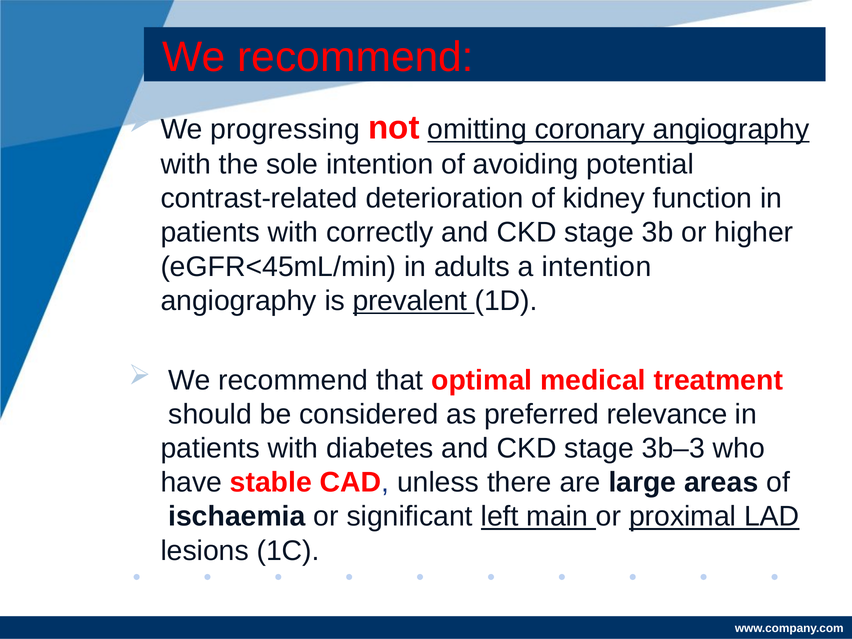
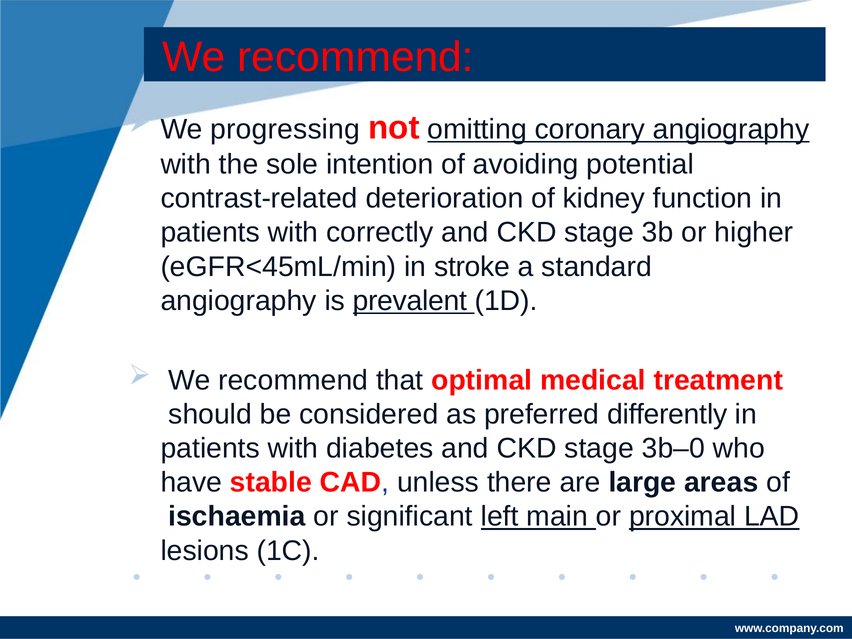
adults: adults -> stroke (472, 267)
a intention: intention -> standard (597, 267)
relevance: relevance -> differently (667, 414)
3b–3: 3b–3 -> 3b–0 (673, 448)
